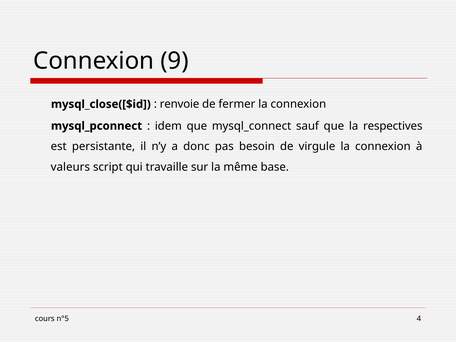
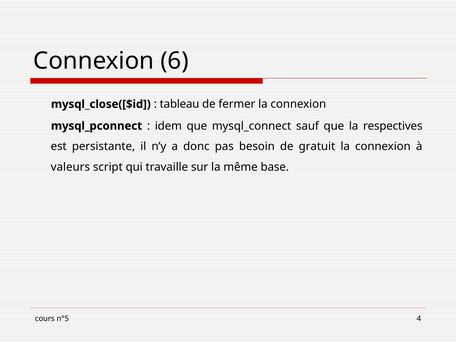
9: 9 -> 6 (175, 61)
renvoie: renvoie -> tableau (180, 104)
virgule: virgule -> gratuit (317, 146)
